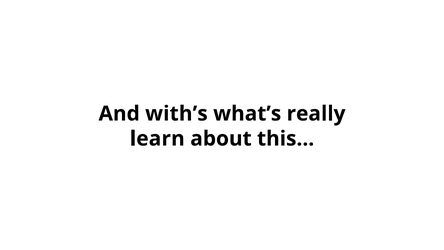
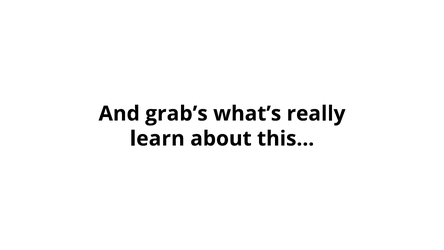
with’s: with’s -> grab’s (176, 114)
